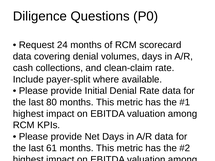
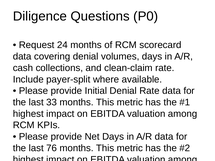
80: 80 -> 33 (52, 102)
61: 61 -> 76 (52, 148)
